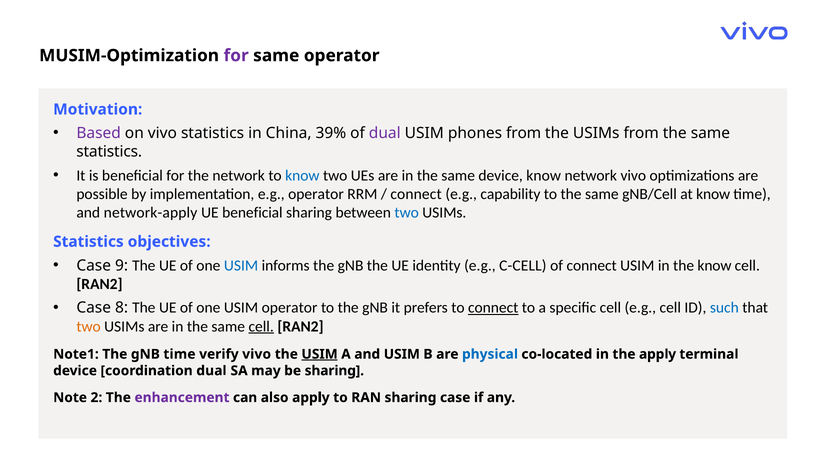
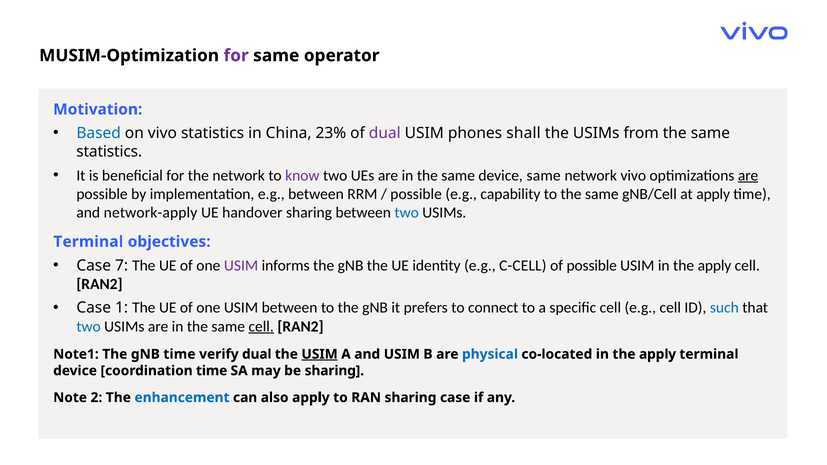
Based colour: purple -> blue (99, 133)
39%: 39% -> 23% (331, 133)
phones from: from -> shall (524, 133)
know colour: blue -> purple (302, 176)
device know: know -> same (544, 176)
are underline: none -> present (748, 176)
e.g operator: operator -> between (316, 194)
connect: connect -> possible (416, 194)
at know: know -> apply (713, 194)
UE beneficial: beneficial -> handover (252, 213)
Statistics: Statistics -> Terminal (88, 242)
9: 9 -> 7 (122, 266)
USIM colour: blue -> purple (241, 266)
of connect: connect -> possible (592, 266)
USIM in the know: know -> apply (714, 266)
8: 8 -> 1 (122, 308)
USIM operator: operator -> between (290, 308)
connect underline: present -> none (493, 308)
two colour: orange -> blue (89, 327)
verify vivo: vivo -> dual (257, 354)
coordination dual: dual -> time (212, 371)
enhancement colour: purple -> blue (182, 398)
